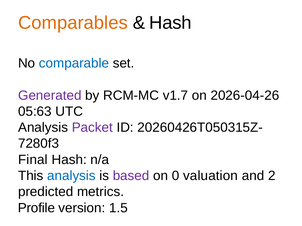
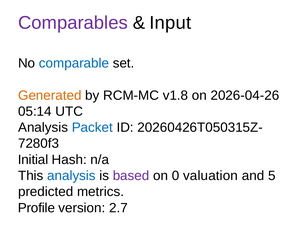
Comparables colour: orange -> purple (73, 23)
Hash: Hash -> Input (170, 23)
Generated colour: purple -> orange (50, 96)
v1.7: v1.7 -> v1.8 (175, 96)
05:63: 05:63 -> 05:14 (35, 112)
Packet colour: purple -> blue (92, 128)
Final: Final -> Initial (33, 160)
2: 2 -> 5 (272, 176)
1.5: 1.5 -> 2.7 (118, 208)
